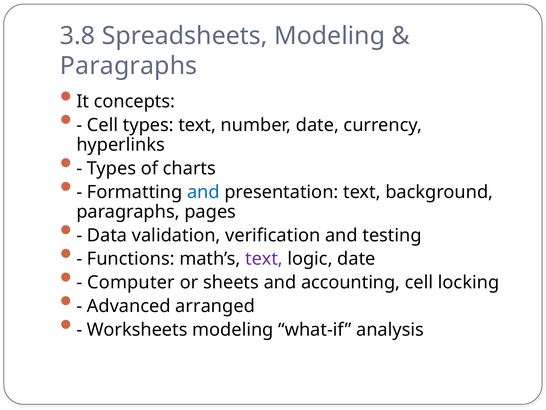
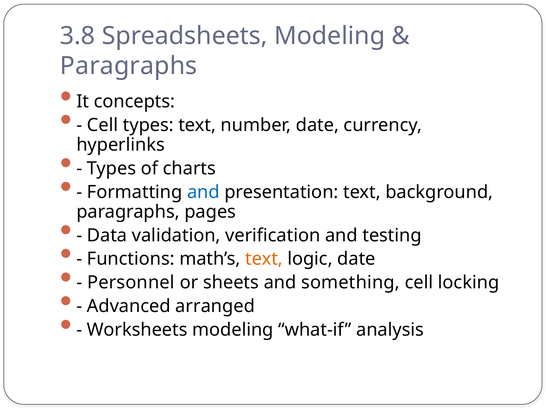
text colour: purple -> orange (264, 259)
Computer: Computer -> Personnel (131, 282)
accounting: accounting -> something (350, 282)
